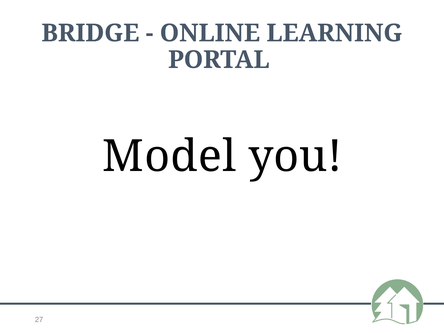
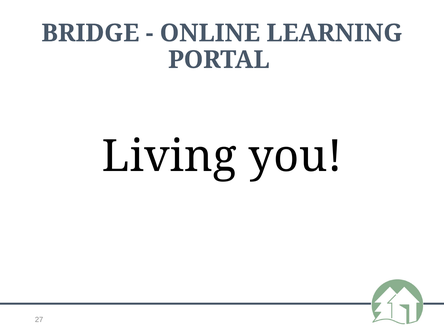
Model: Model -> Living (169, 157)
